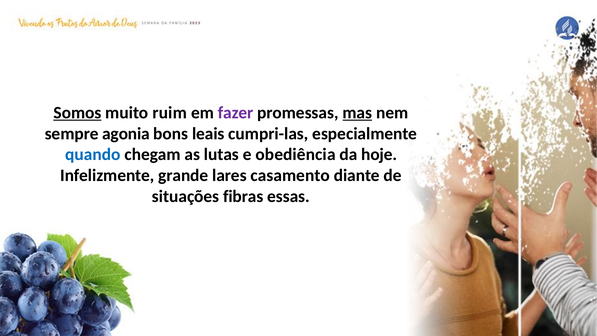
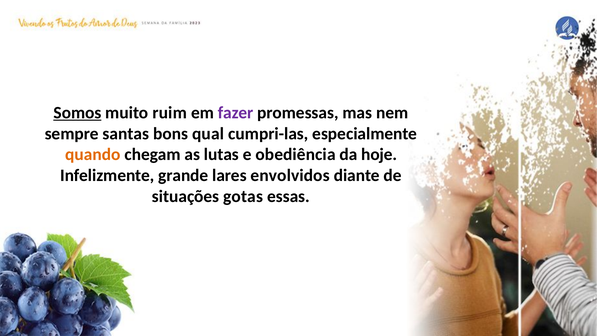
mas underline: present -> none (357, 113)
agonia: agonia -> santas (126, 134)
leais: leais -> qual (208, 134)
quando colour: blue -> orange (93, 154)
casamento: casamento -> envolvidos (290, 175)
fibras: fibras -> gotas (243, 196)
